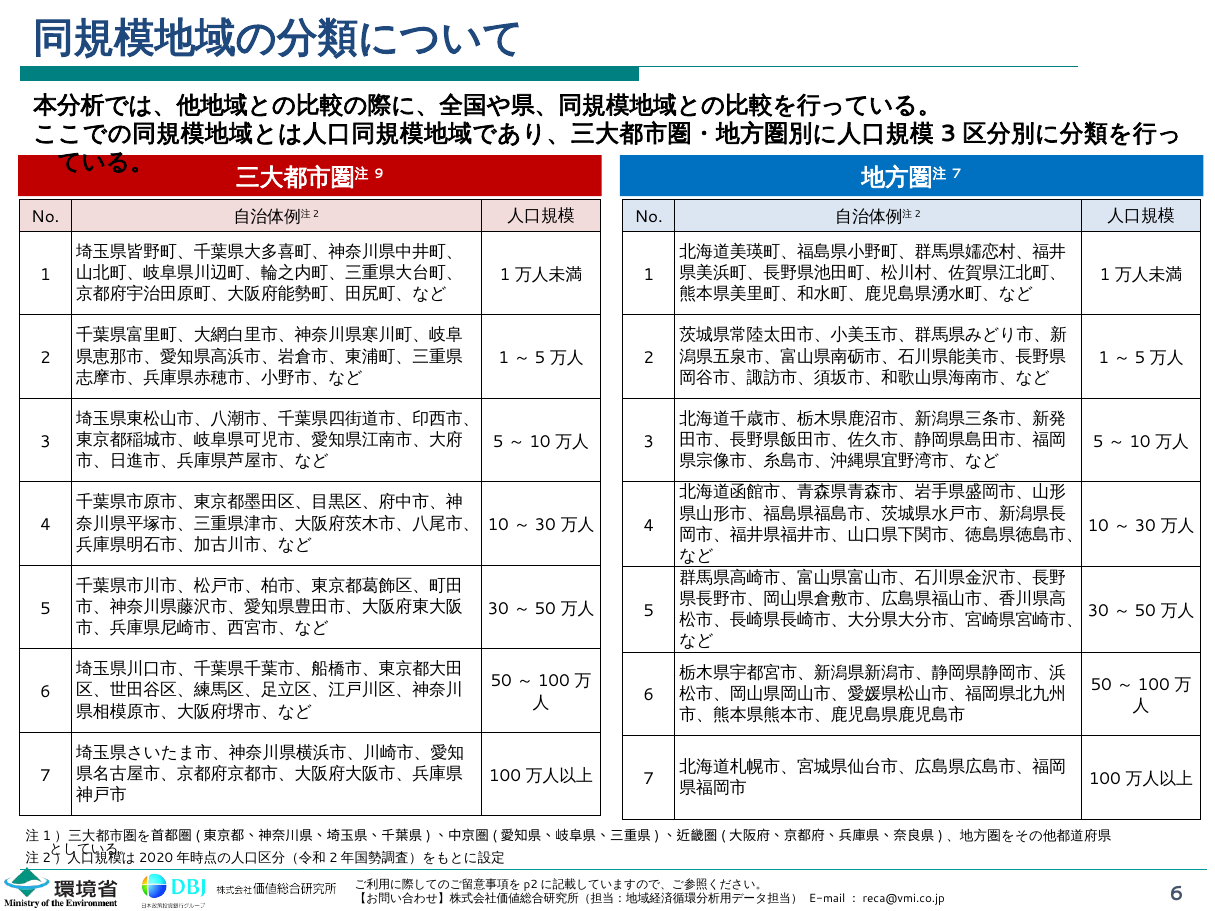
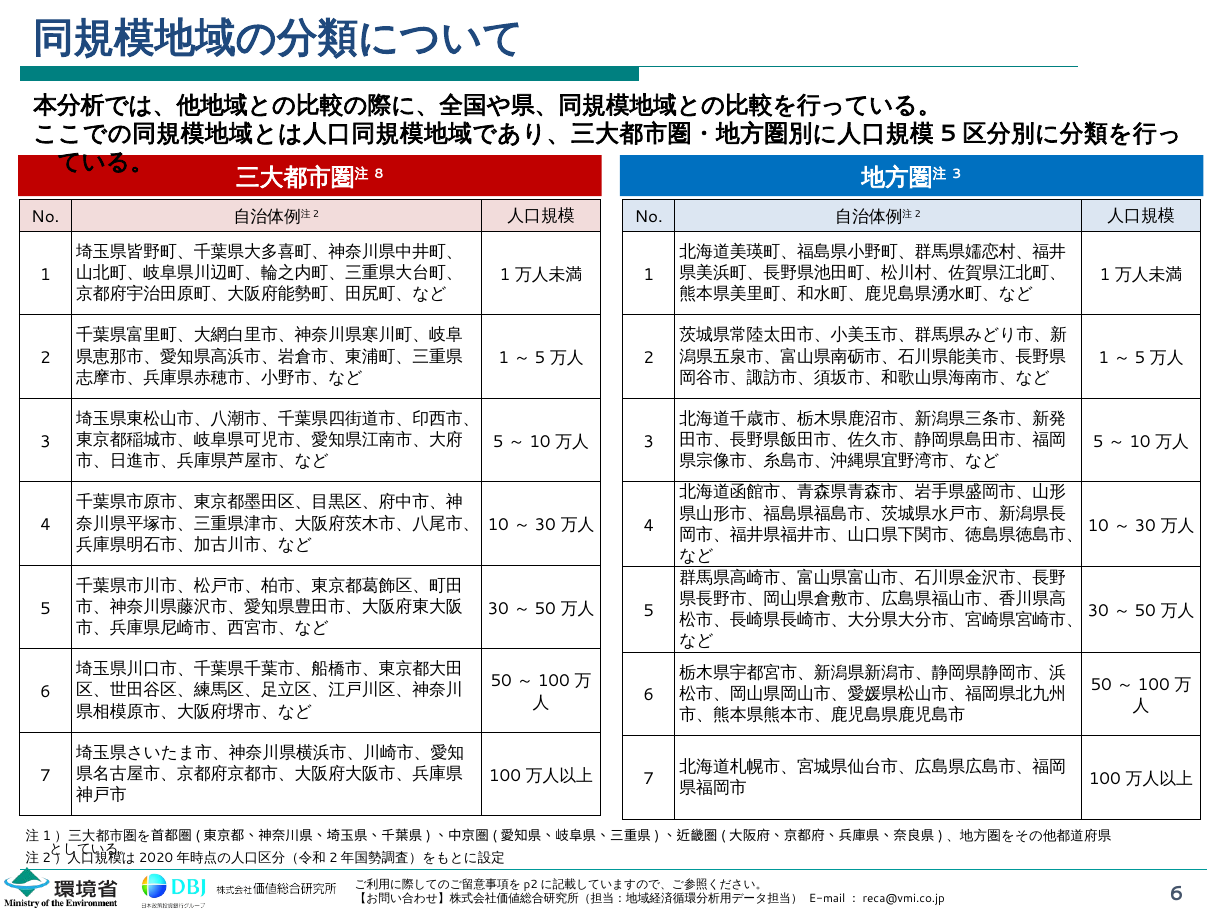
3: 3 -> 5 (948, 134)
9: 9 -> 8 (379, 174)
7: 7 -> 3 (957, 174)
